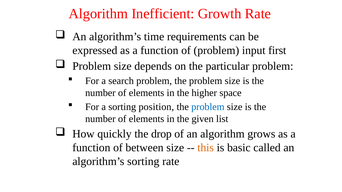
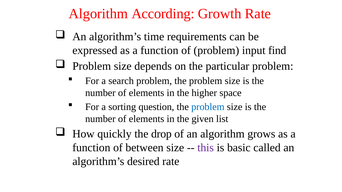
Inefficient: Inefficient -> According (163, 14)
first: first -> find (277, 50)
position: position -> question (156, 107)
this colour: orange -> purple (206, 148)
algorithm’s sorting: sorting -> desired (143, 162)
